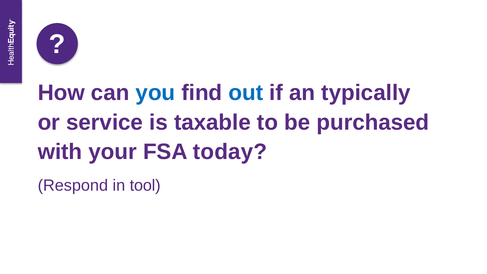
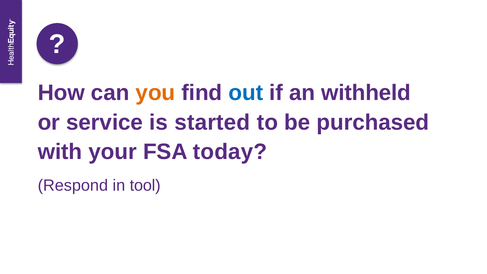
you colour: blue -> orange (155, 93)
typically: typically -> withheld (366, 93)
taxable: taxable -> started (212, 122)
